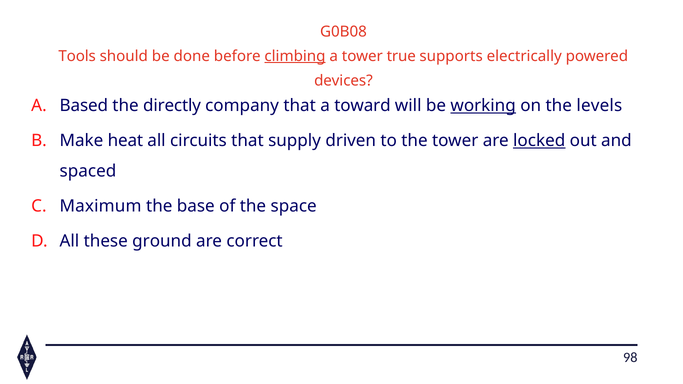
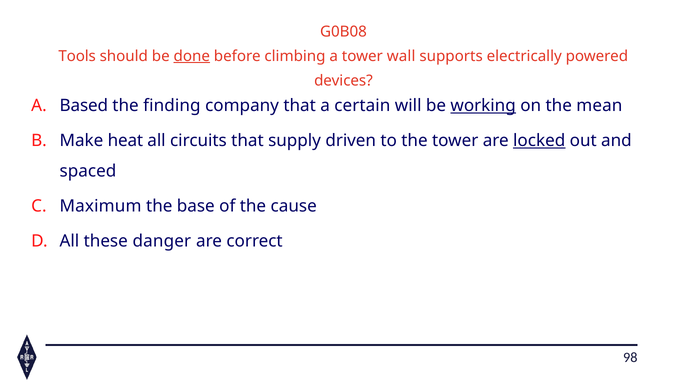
done underline: none -> present (192, 56)
climbing underline: present -> none (295, 56)
true: true -> wall (401, 56)
directly: directly -> finding (172, 106)
toward: toward -> certain (362, 106)
levels: levels -> mean (599, 106)
space: space -> cause (294, 206)
ground: ground -> danger (162, 241)
